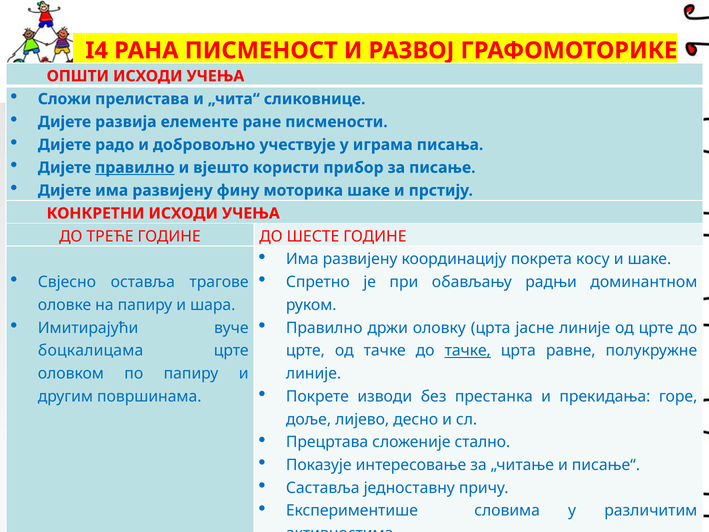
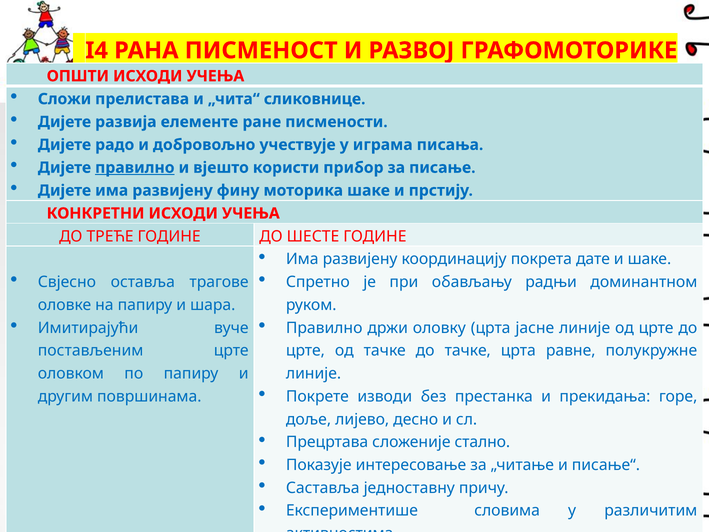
косу: косу -> дате (593, 259)
боцкалицама: боцкалицама -> постављеним (91, 351)
тачке underline: present -> none (468, 351)
